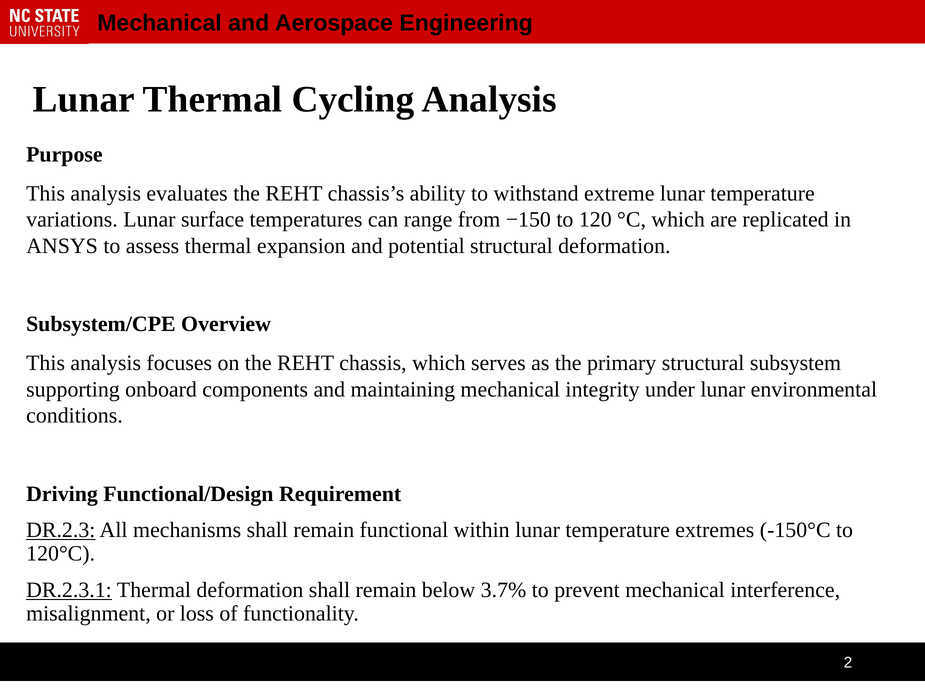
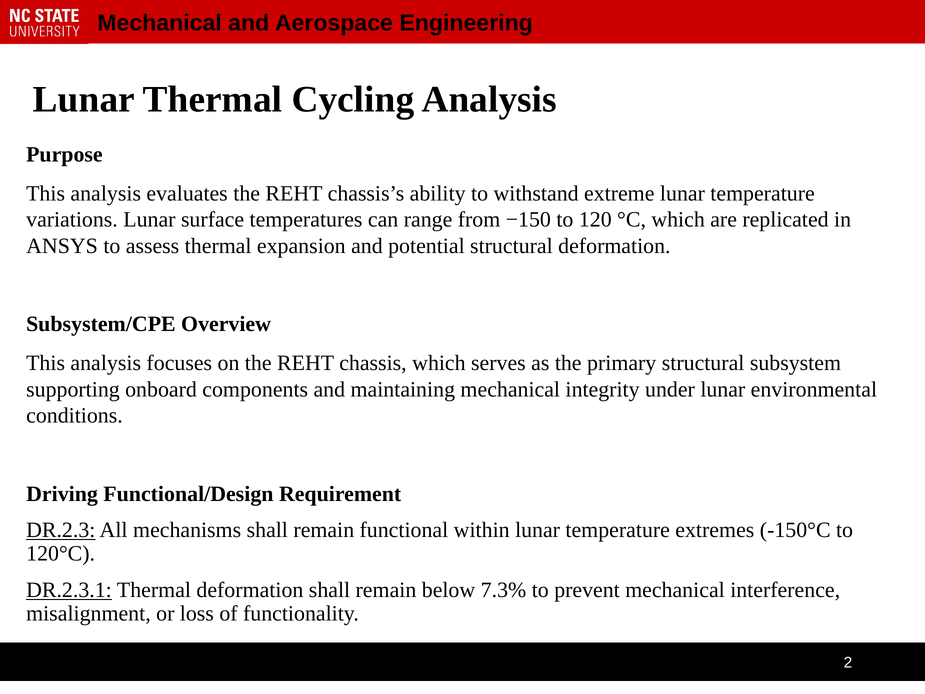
3.7%: 3.7% -> 7.3% (503, 590)
